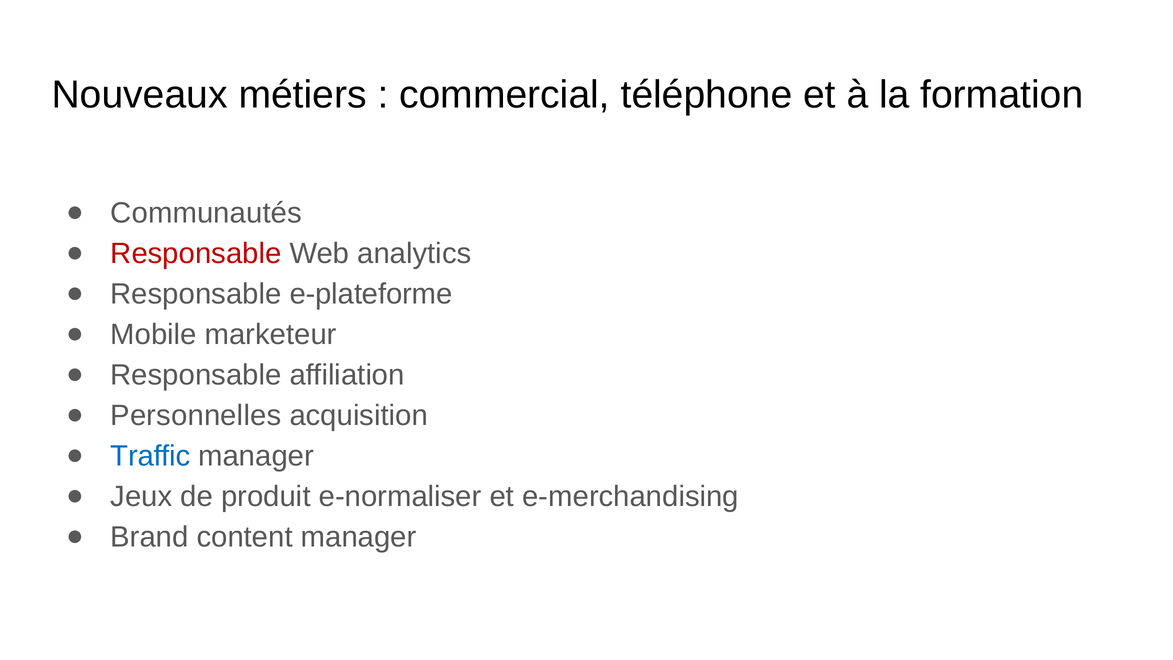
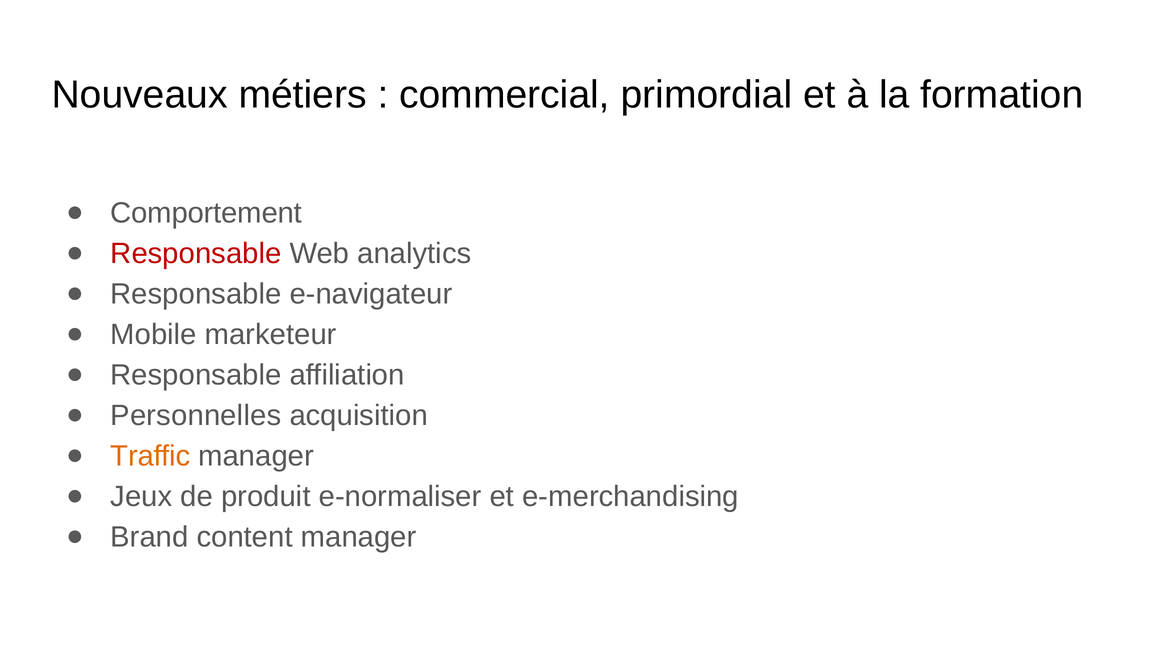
téléphone: téléphone -> primordial (707, 95)
Communautés: Communautés -> Comportement (206, 213)
e-plateforme: e-plateforme -> e-navigateur (371, 294)
Traffic colour: blue -> orange (150, 456)
